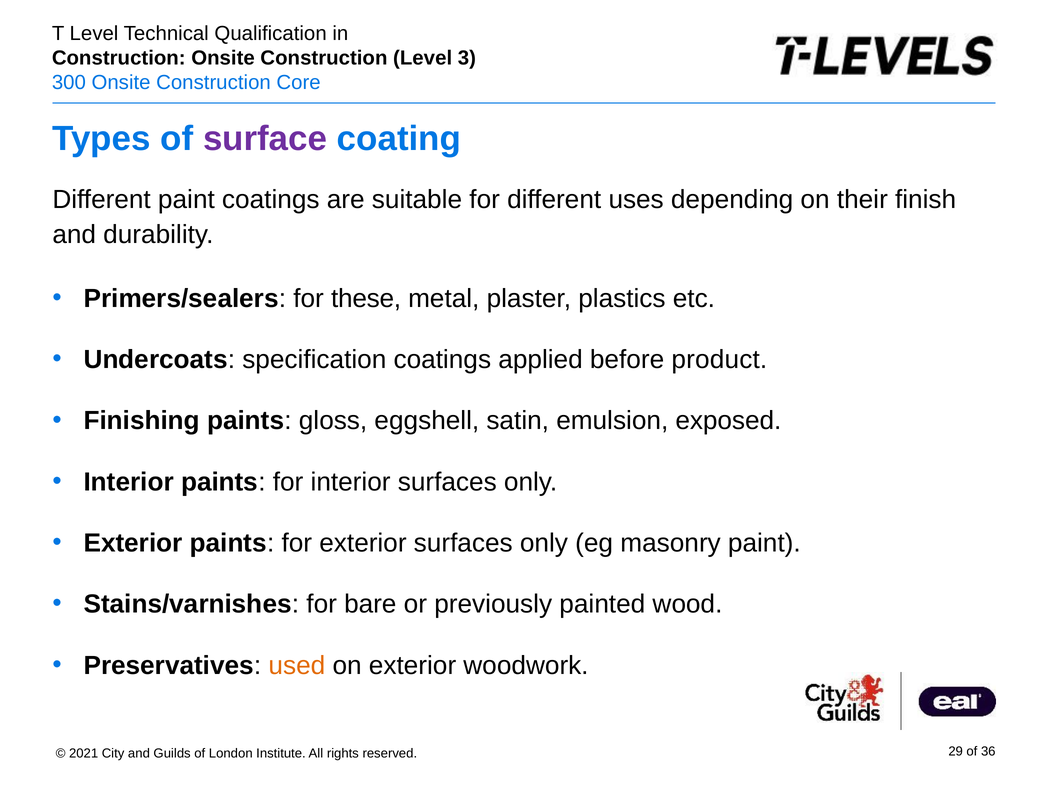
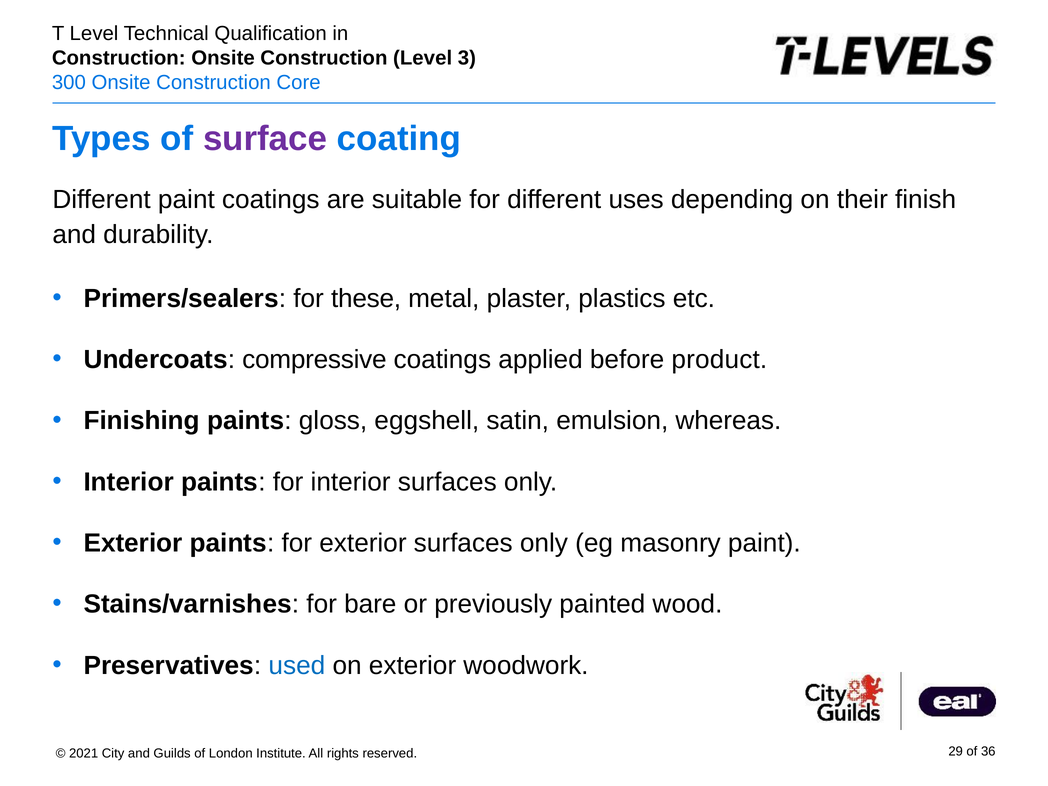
specification: specification -> compressive (314, 360)
exposed: exposed -> whereas (728, 421)
used colour: orange -> blue (297, 665)
